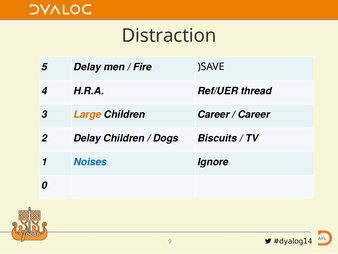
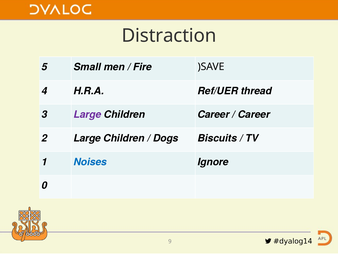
5 Delay: Delay -> Small (87, 67)
Large colour: orange -> purple (87, 114)
2 Delay: Delay -> Large (87, 138)
